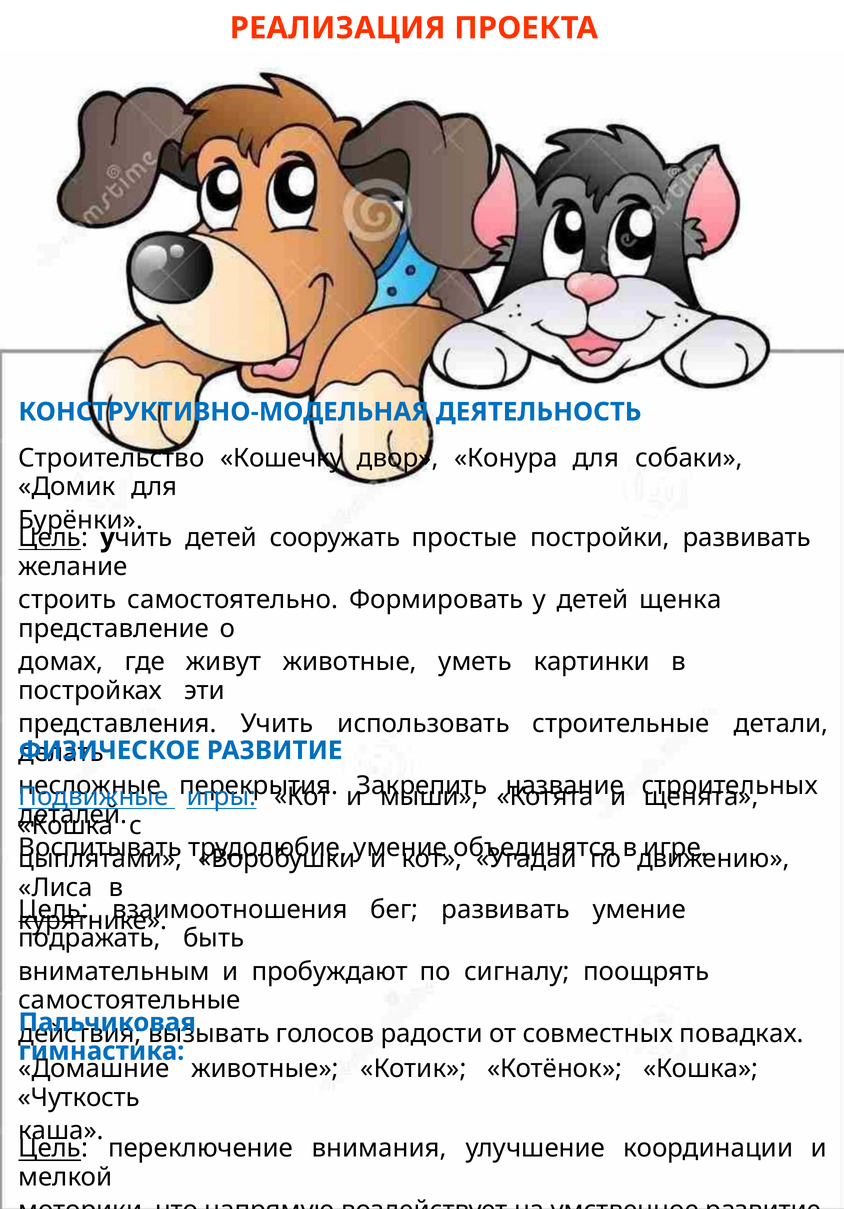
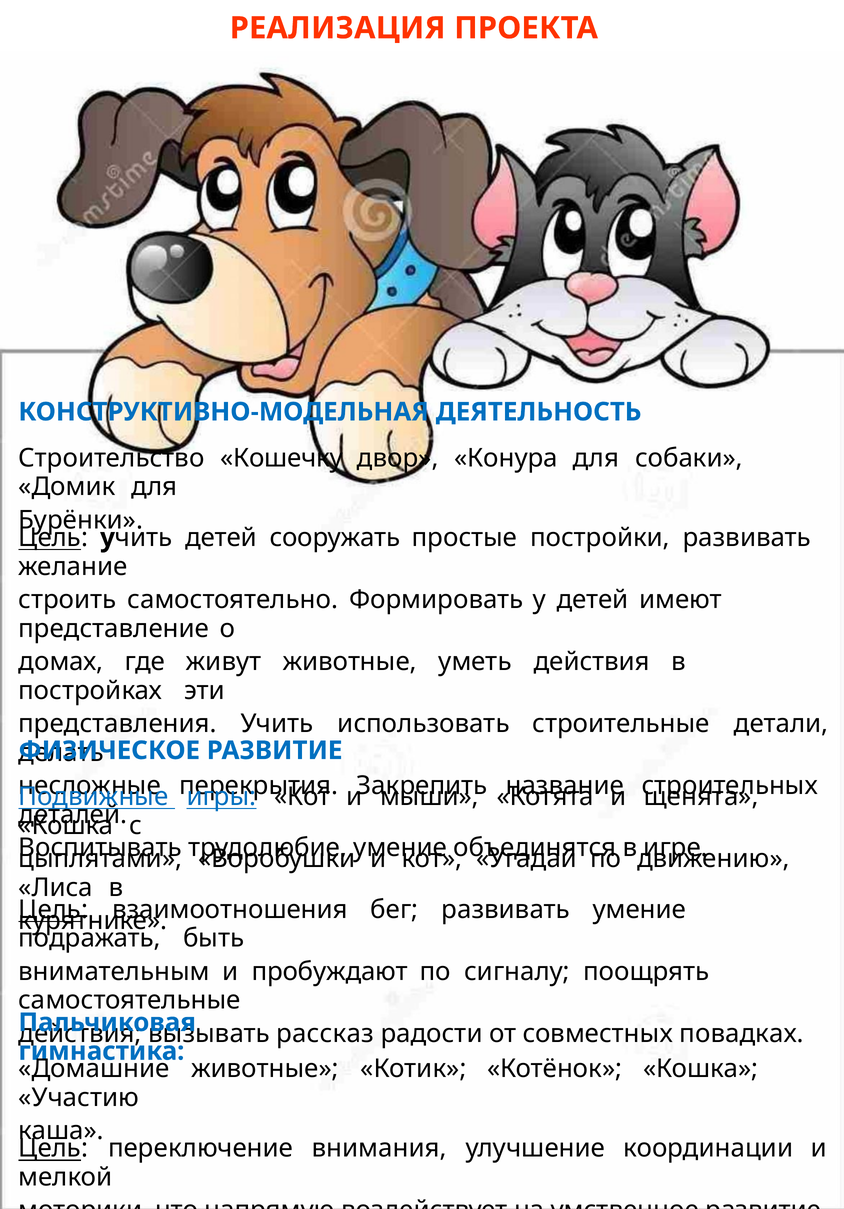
щенка: щенка -> имеют (681, 599)
уметь картинки: картинки -> действия (592, 661)
голосов: голосов -> рассказ (325, 1033)
Чуткость: Чуткость -> Участию (79, 1097)
